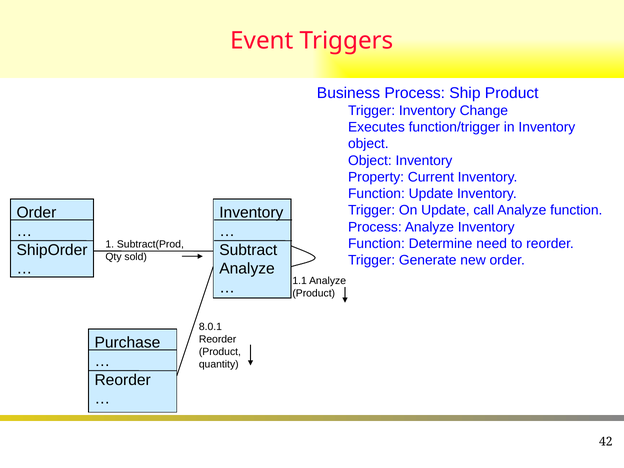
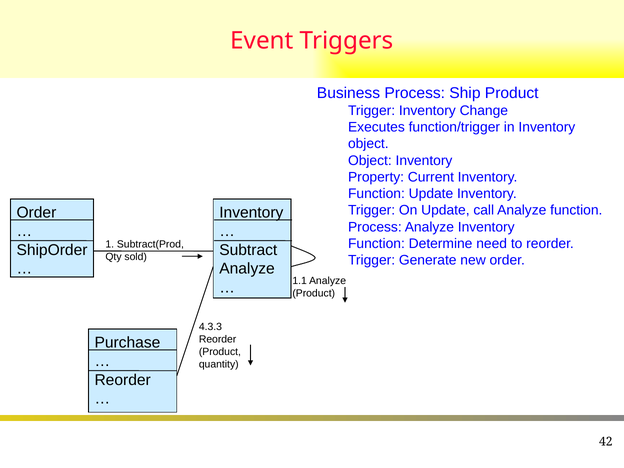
8.0.1: 8.0.1 -> 4.3.3 (210, 327)
